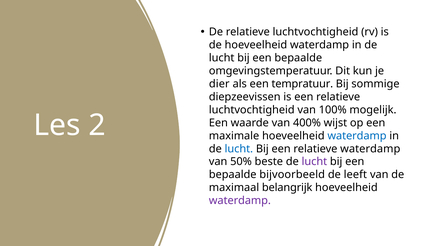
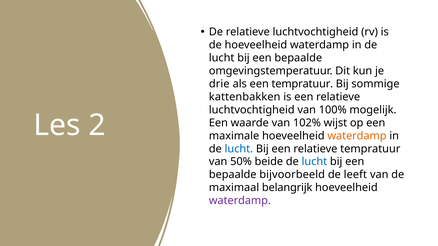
dier: dier -> drie (219, 84)
diepzeevissen: diepzeevissen -> kattenbakken (245, 97)
400%: 400% -> 102% (307, 123)
waterdamp colour: blue -> orange (357, 136)
relatieve waterdamp: waterdamp -> tempratuur (370, 149)
beste: beste -> beide (269, 162)
lucht colour: purple -> blue (314, 162)
